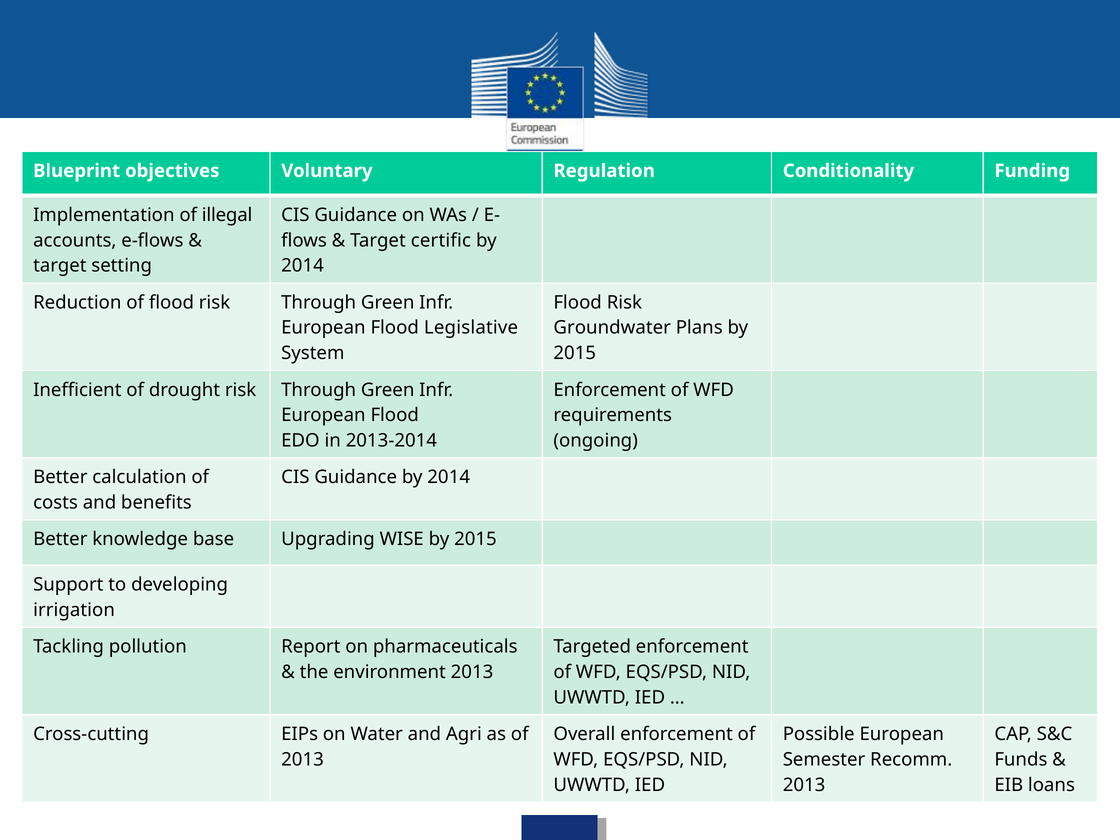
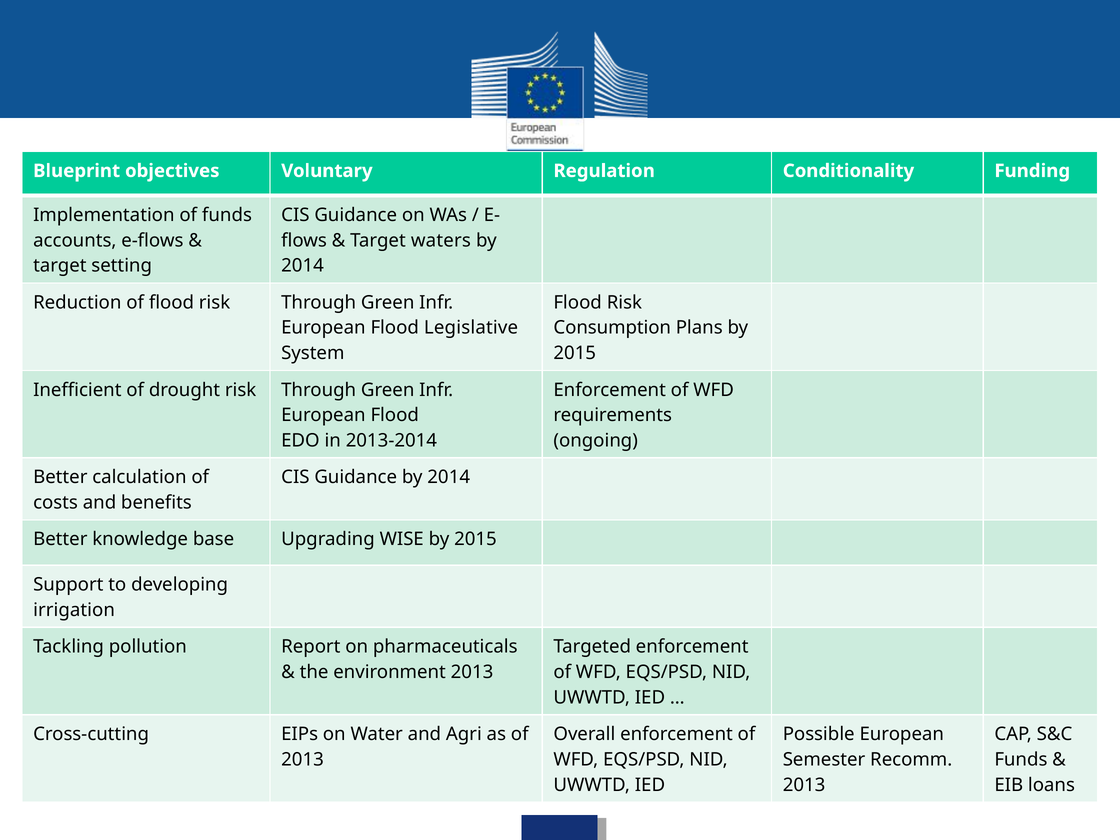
of illegal: illegal -> funds (227, 215)
certific: certific -> waters (441, 240)
Groundwater: Groundwater -> Consumption (612, 328)
